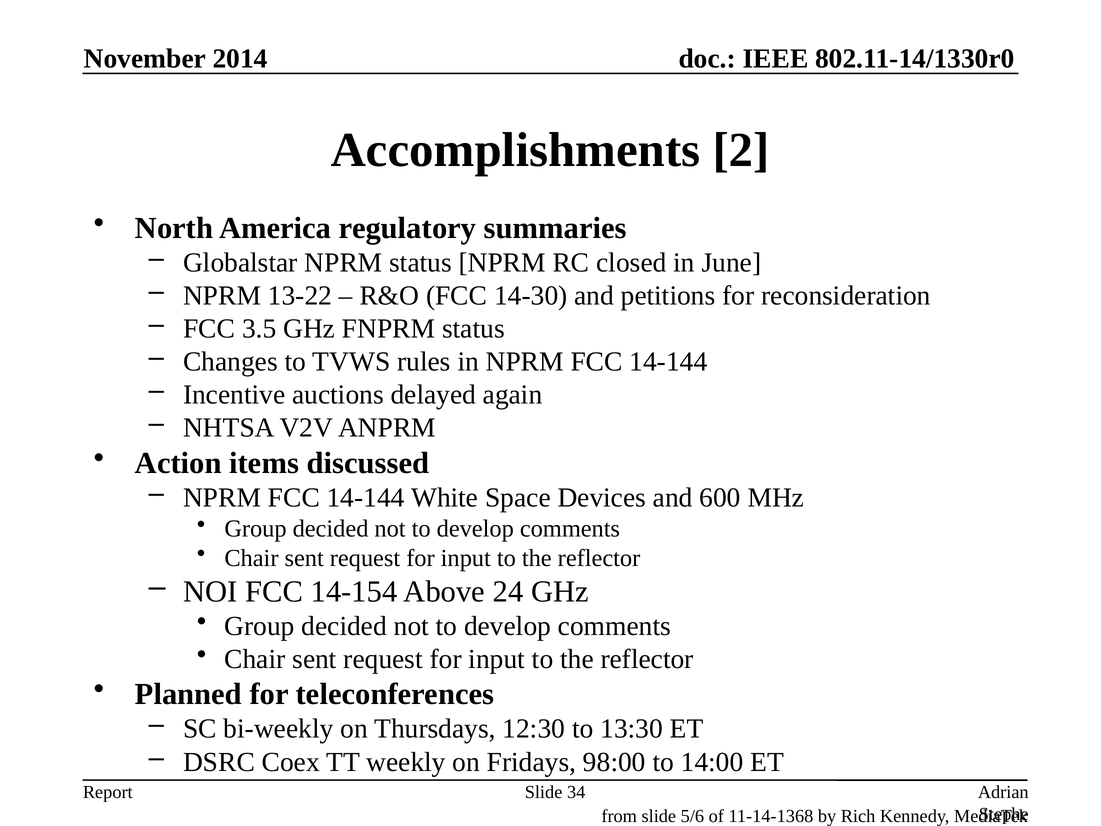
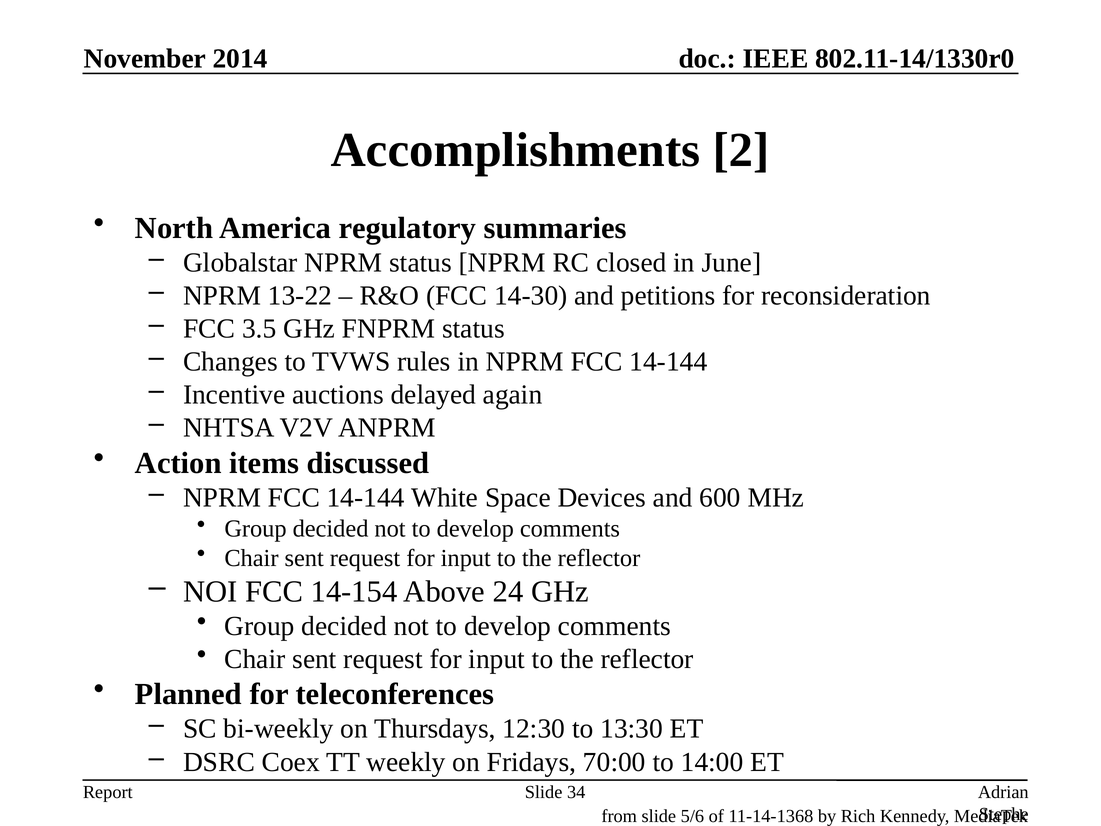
98:00: 98:00 -> 70:00 (614, 762)
